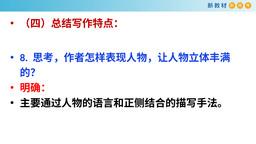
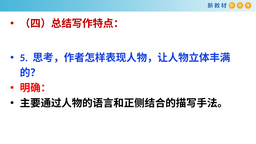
8: 8 -> 5 (24, 58)
